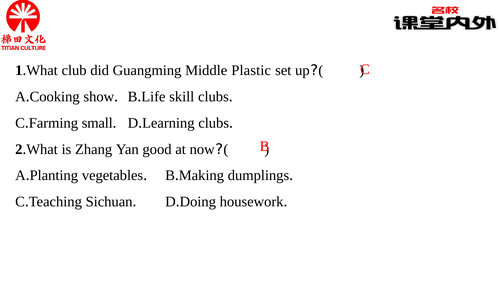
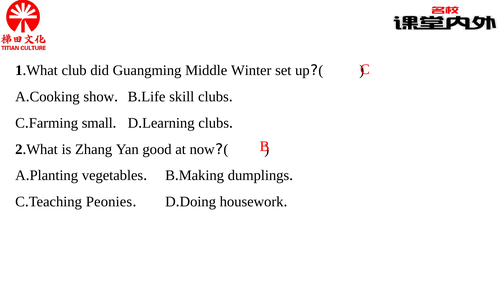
Plastic: Plastic -> Winter (251, 71)
Sichuan: Sichuan -> Peonies (109, 202)
